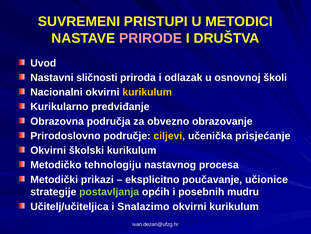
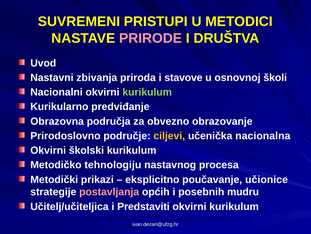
sličnosti: sličnosti -> zbivanja (97, 77)
odlazak: odlazak -> stavove (183, 77)
kurikulum colour: yellow -> light green (147, 92)
prisjećanje: prisjećanje -> nacionalna (263, 135)
postavljanja colour: light green -> pink (109, 191)
Snalazimo: Snalazimo -> Predstaviti (143, 206)
